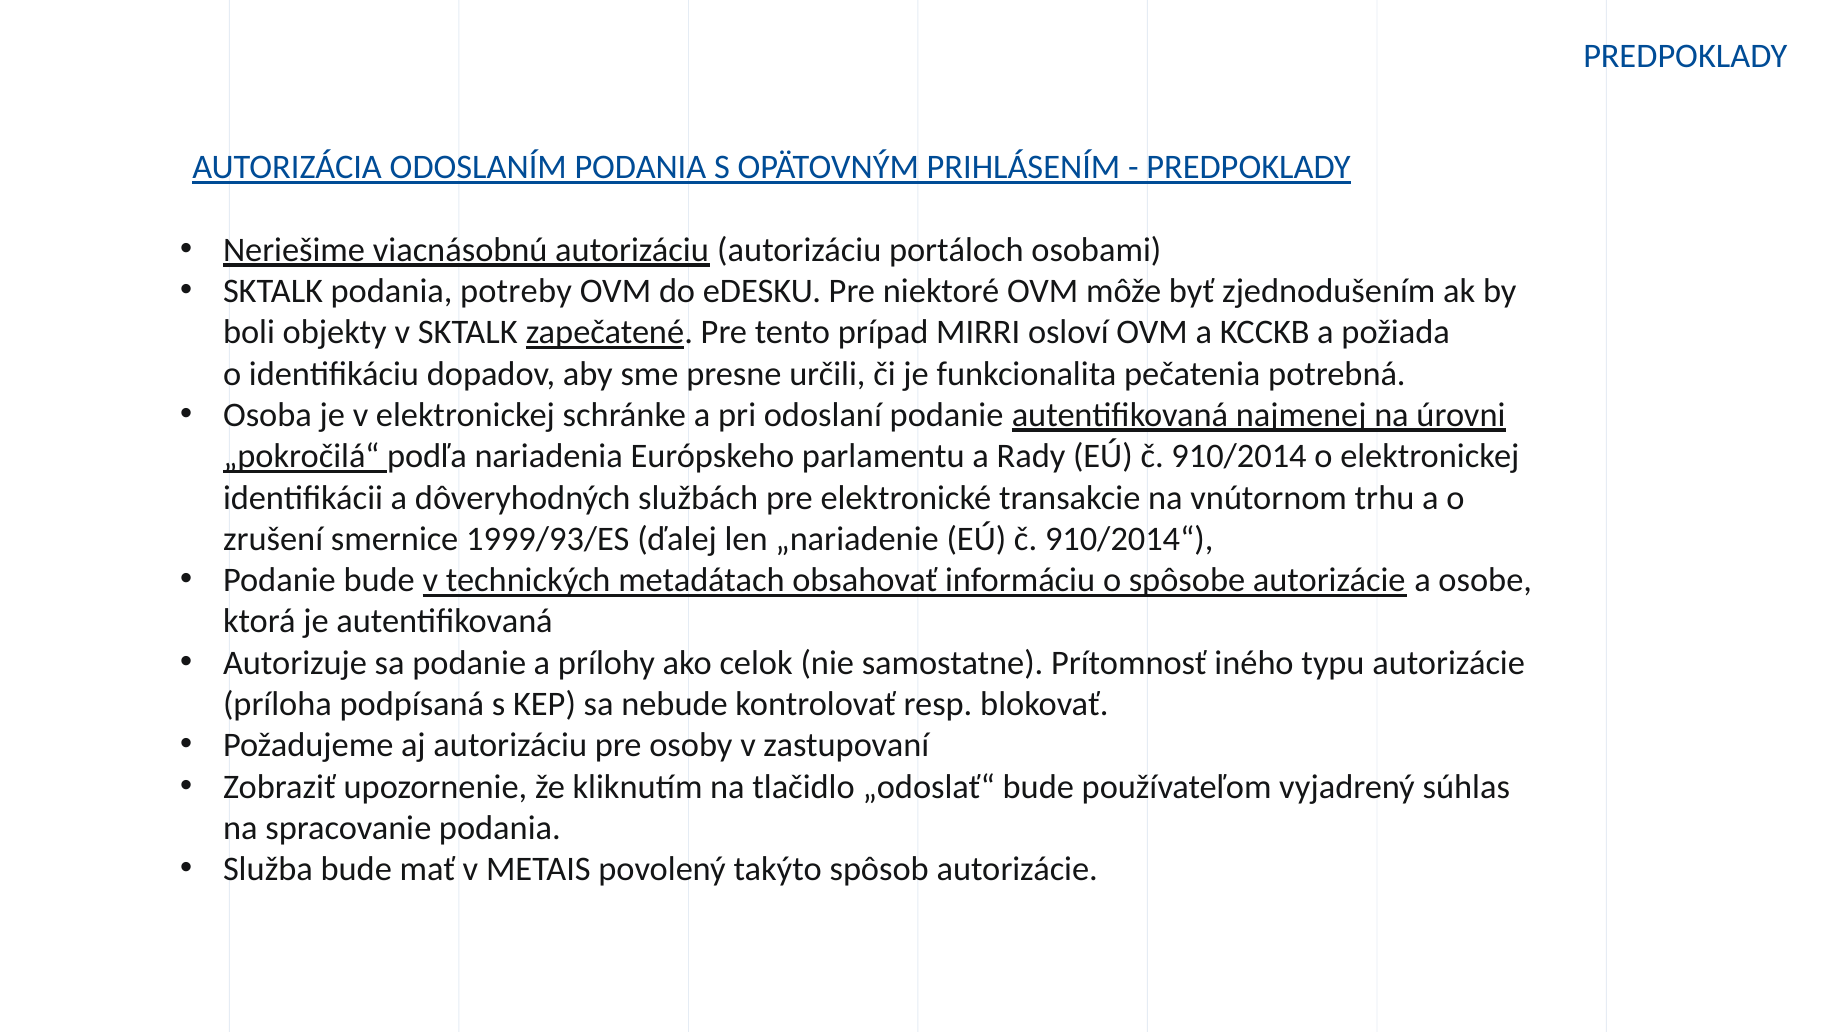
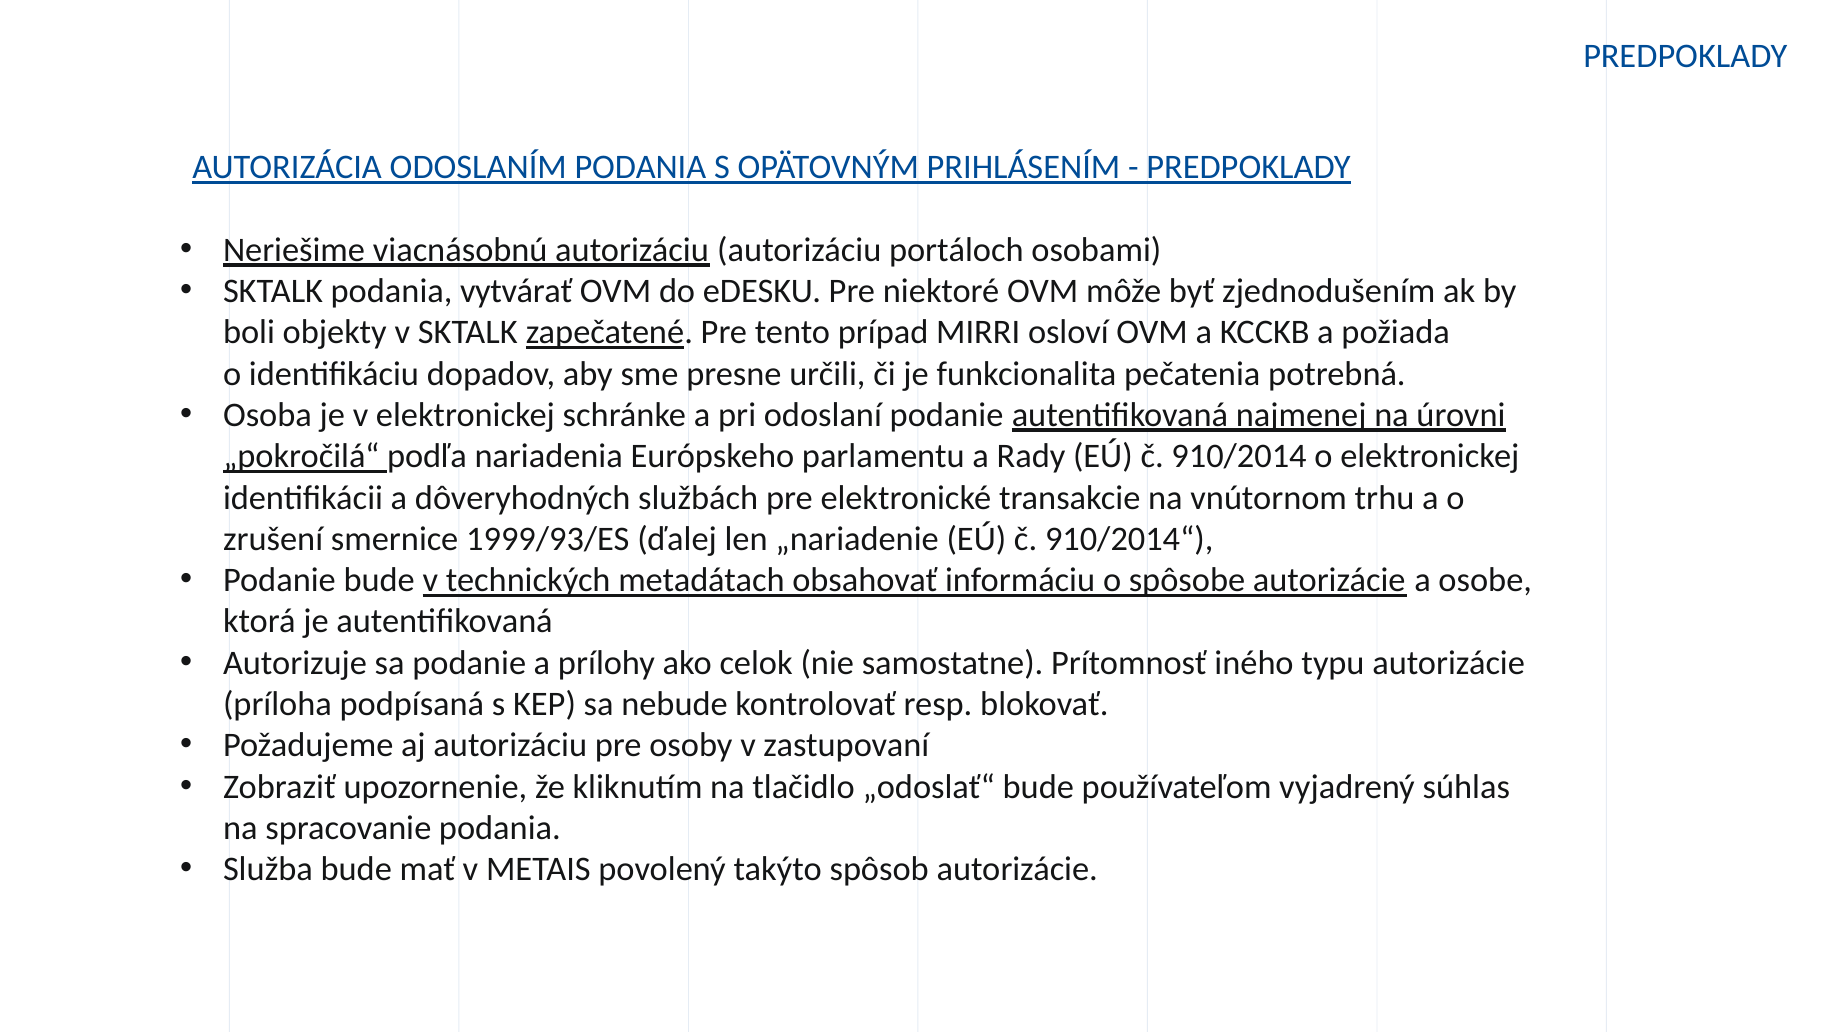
potreby: potreby -> vytvárať (516, 291)
